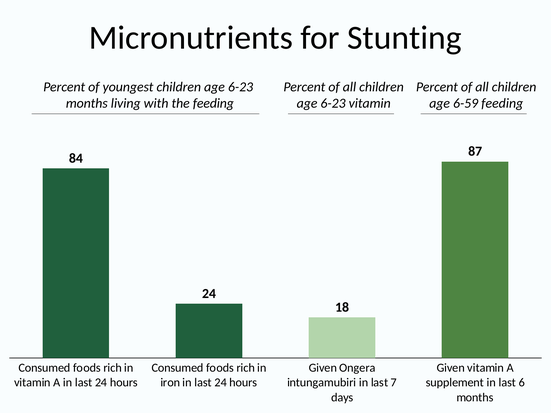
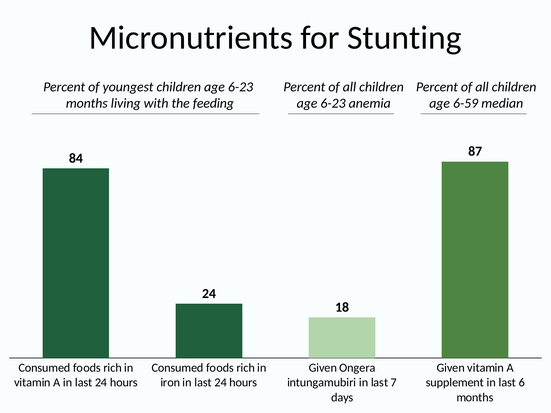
6-23 vitamin: vitamin -> anemia (370, 103)
6-59 feeding: feeding -> median (502, 103)
